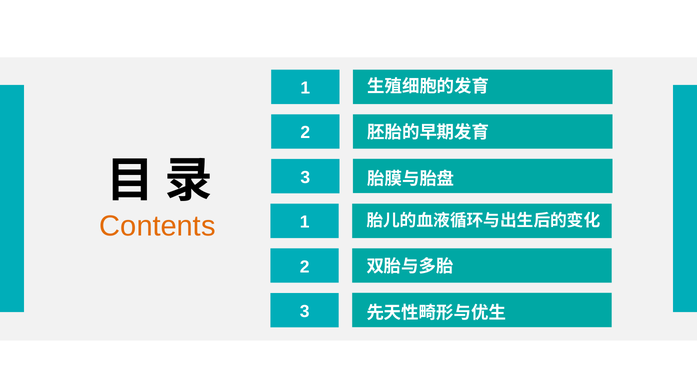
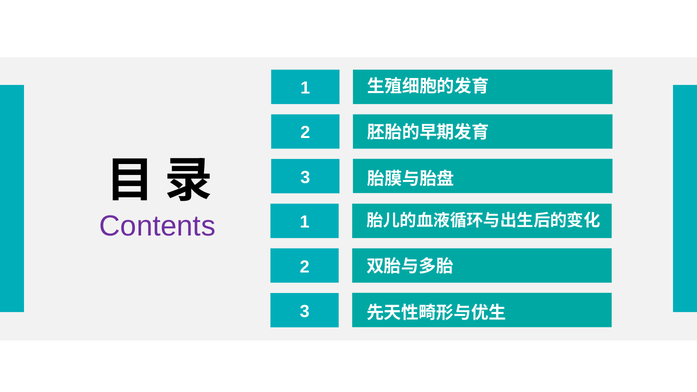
Contents colour: orange -> purple (157, 226)
